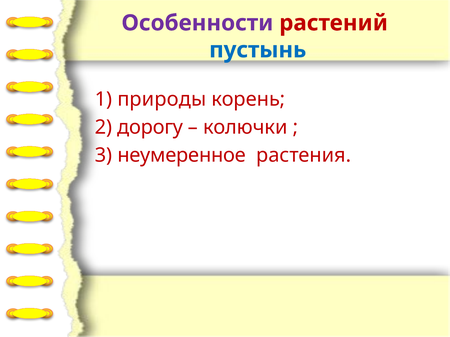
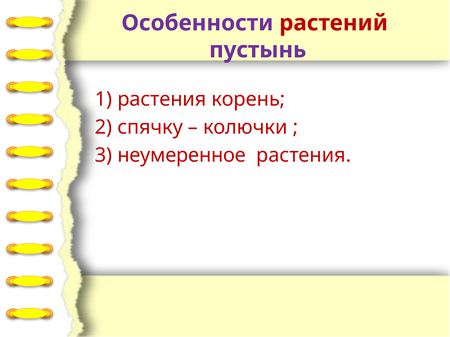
пустынь colour: blue -> purple (258, 50)
1 природы: природы -> растения (162, 99)
дорогу: дорогу -> спячку (150, 127)
